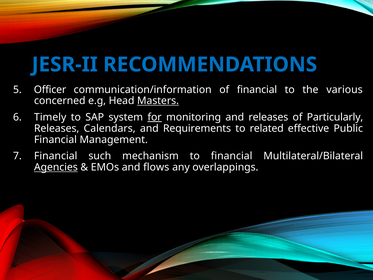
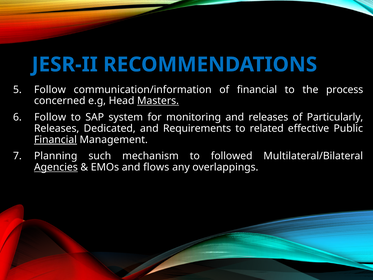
Officer: Officer -> Follow (50, 90)
various: various -> process (345, 90)
Timely: Timely -> Follow (50, 117)
for underline: present -> none (155, 117)
Calendars: Calendars -> Dedicated (110, 128)
Financial underline: none -> present (55, 140)
Financial: Financial -> Planning (56, 156)
to financial: financial -> followed (232, 156)
